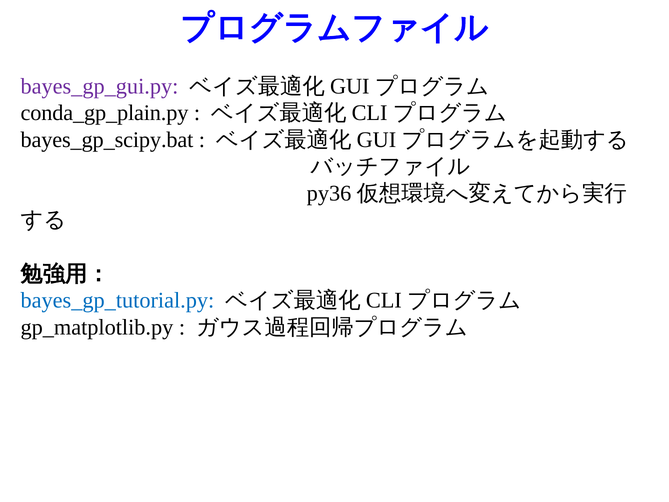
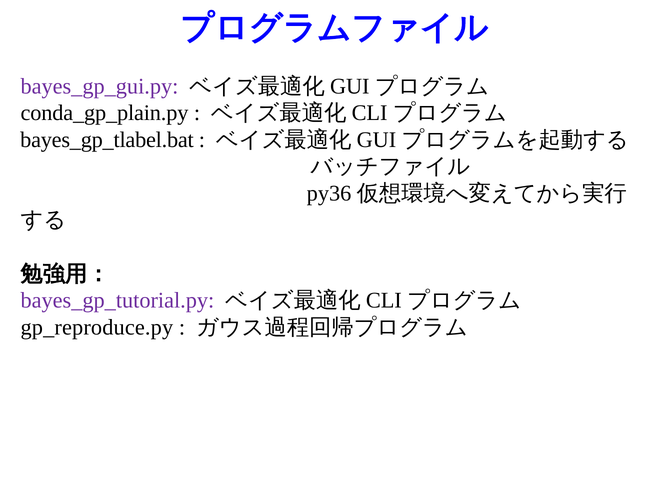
bayes_gp_scipy.bat: bayes_gp_scipy.bat -> bayes_gp_tlabel.bat (107, 140)
bayes_gp_tutorial.py colour: blue -> purple (117, 300)
gp_matplotlib.py: gp_matplotlib.py -> gp_reproduce.py (97, 327)
